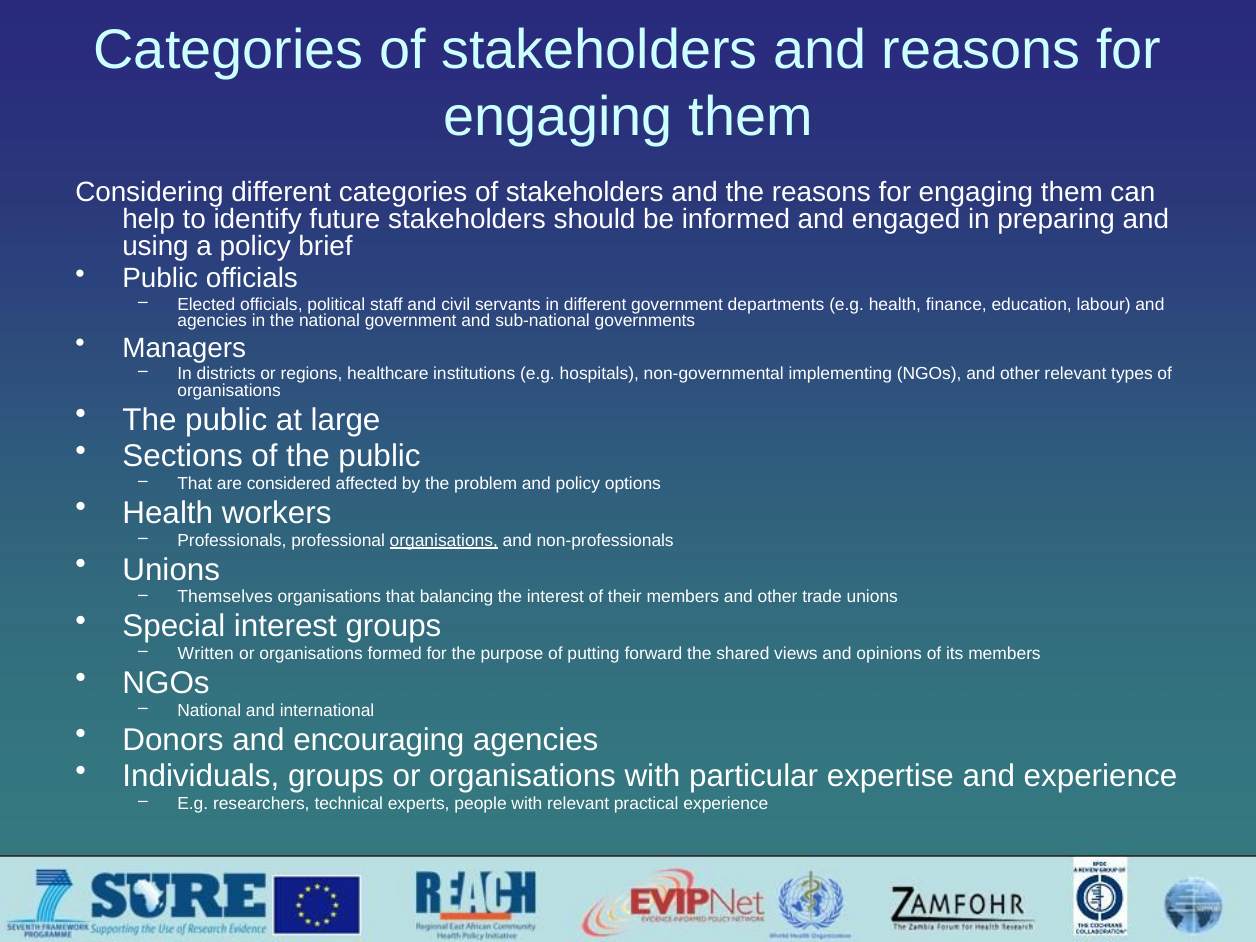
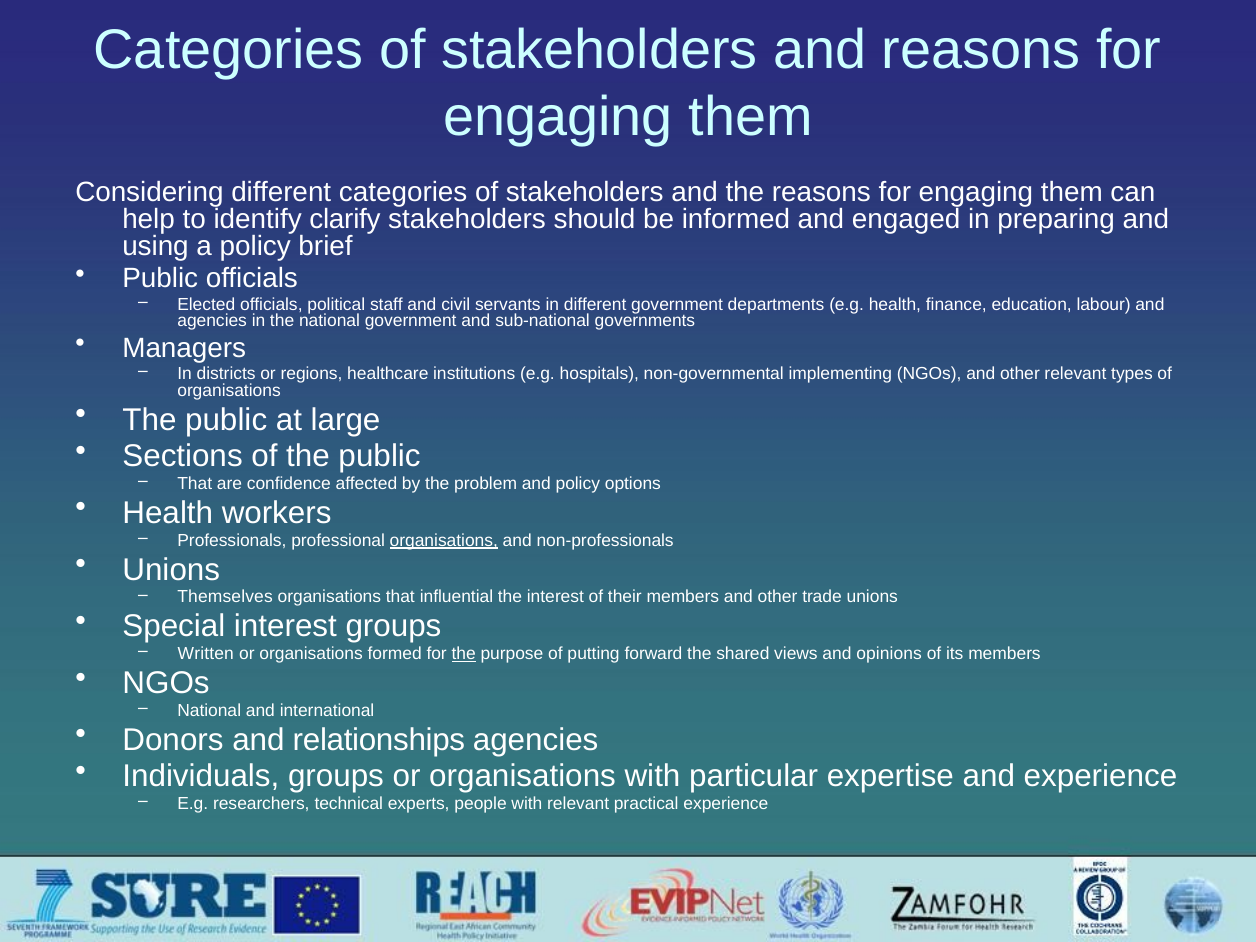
future: future -> clarify (345, 219)
considered: considered -> confidence (289, 484)
balancing: balancing -> influential (456, 597)
the underline: none -> present (464, 654)
encouraging: encouraging -> relationships (379, 740)
